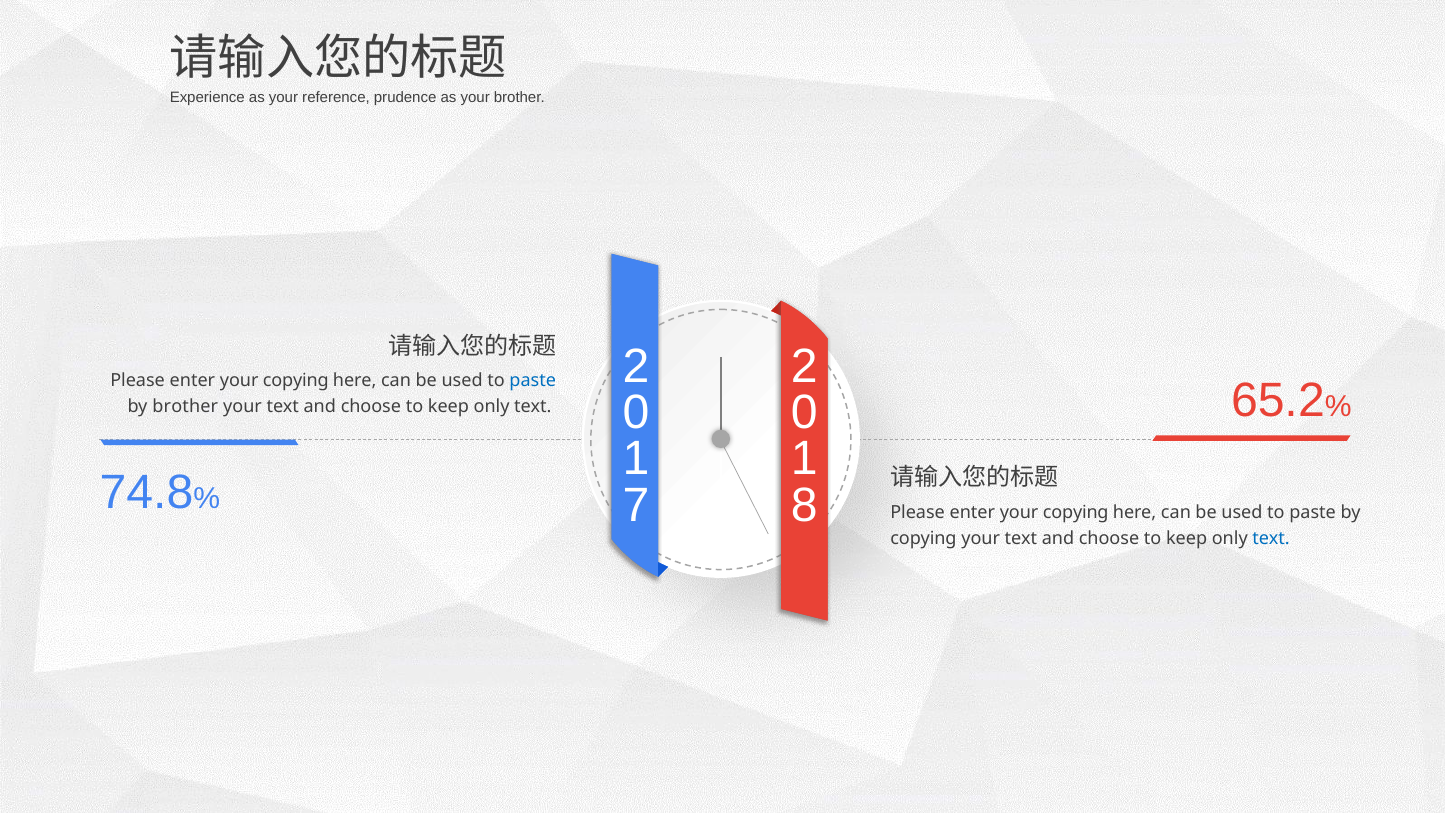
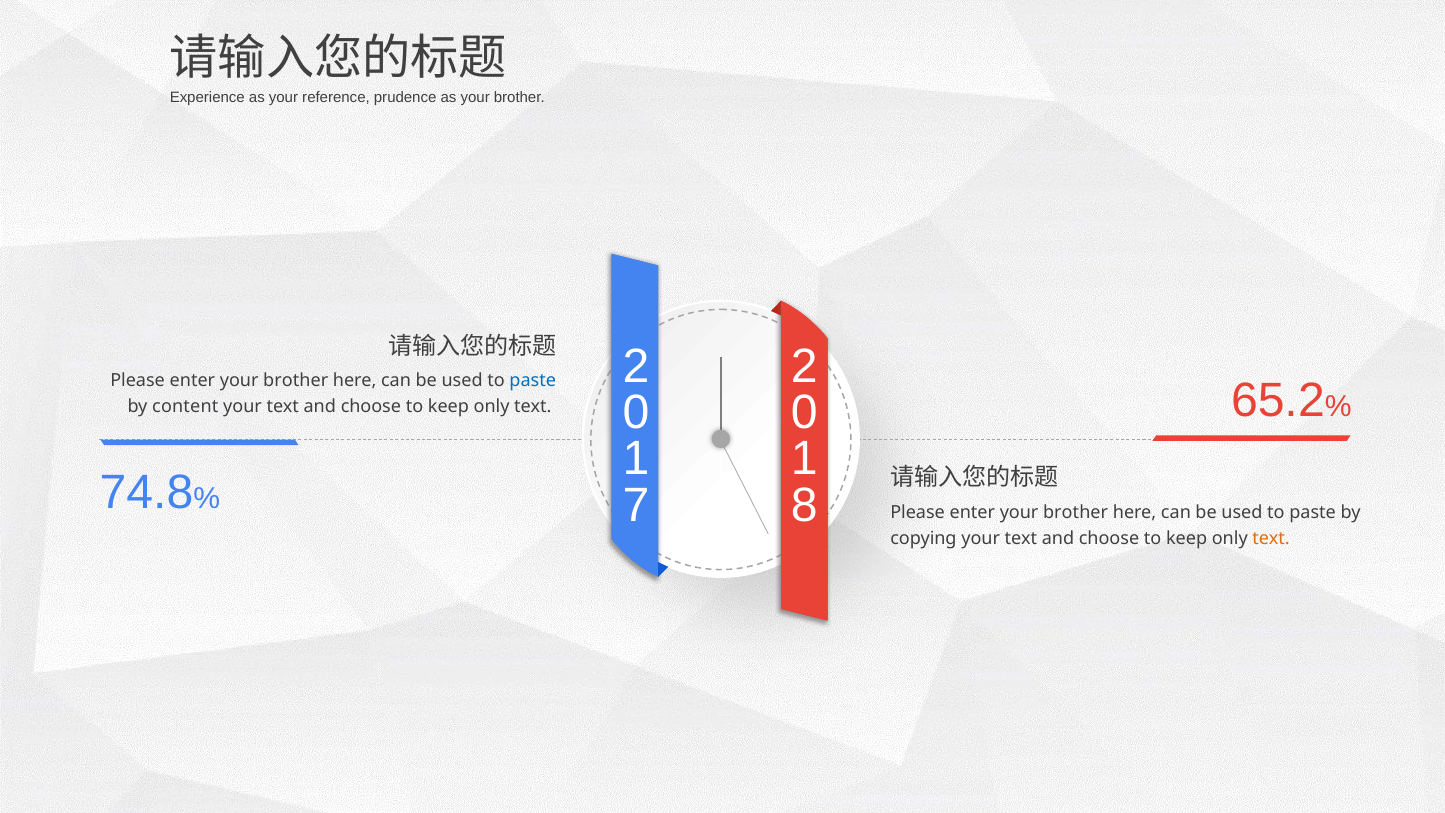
copying: copying -> brother (296, 381)
by brother: brother -> content (185, 407)
copying: copying -> brother (1076, 512)
text colour: blue -> orange (1271, 538)
